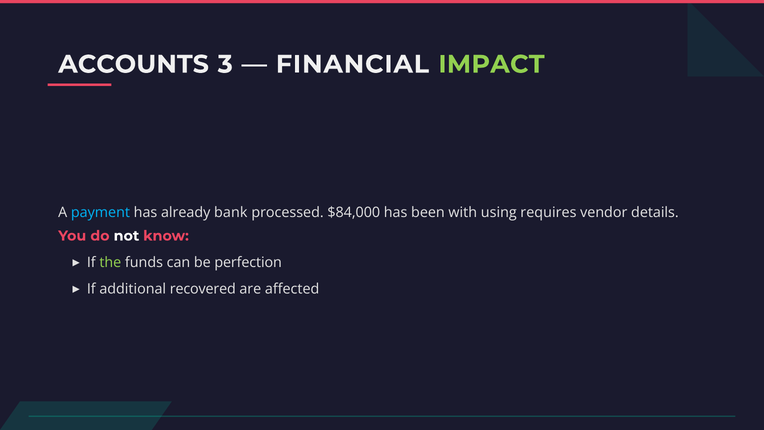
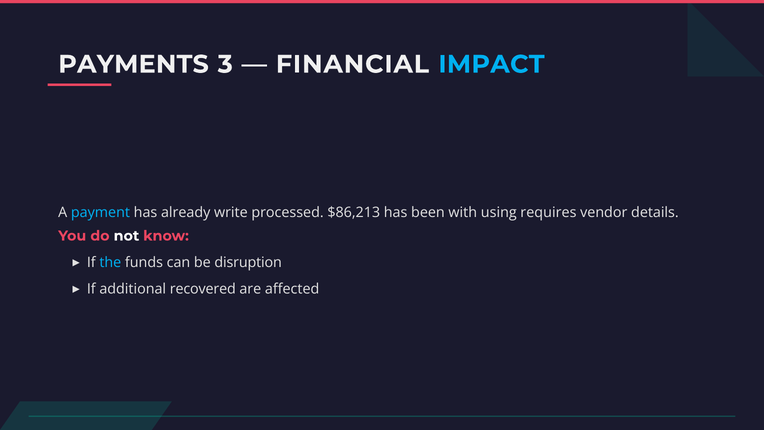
ACCOUNTS: ACCOUNTS -> PAYMENTS (134, 64)
IMPACT colour: light green -> light blue (491, 64)
bank: bank -> write (231, 212)
$84,000: $84,000 -> $86,213 (354, 212)
the colour: light green -> light blue (110, 262)
perfection: perfection -> disruption (248, 262)
